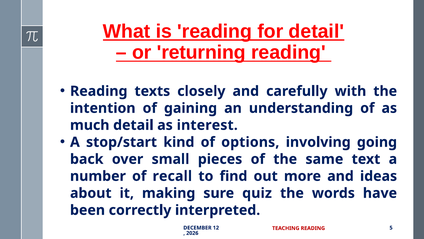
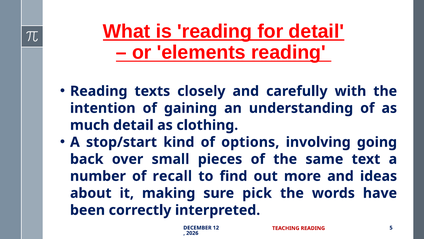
returning: returning -> elements (201, 52)
interest: interest -> clothing (207, 125)
quiz: quiz -> pick (257, 193)
